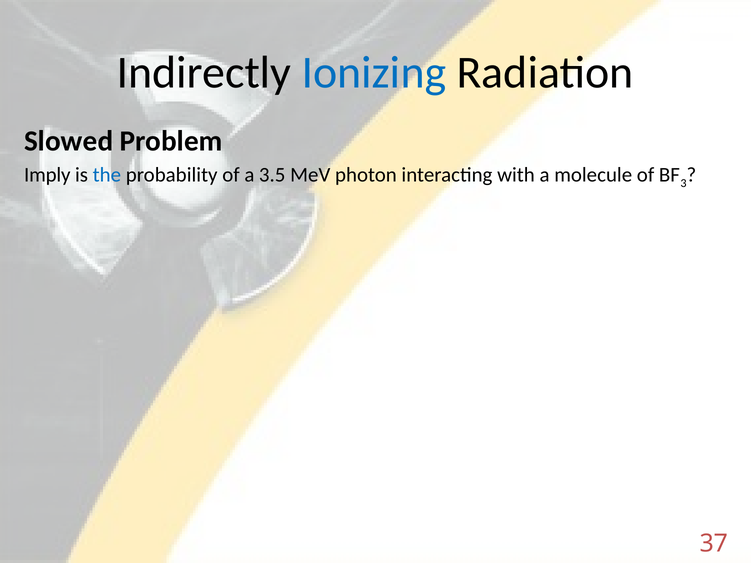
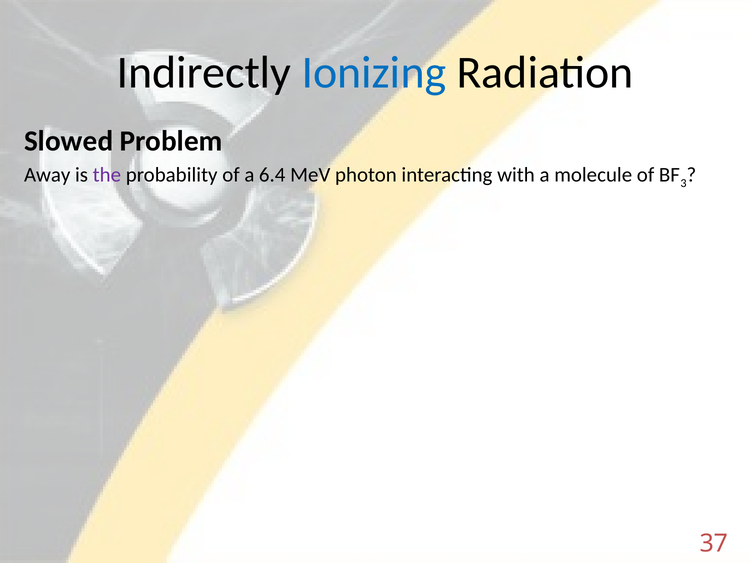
Imply: Imply -> Away (47, 175)
the colour: blue -> purple (107, 175)
3.5: 3.5 -> 6.4 (272, 175)
